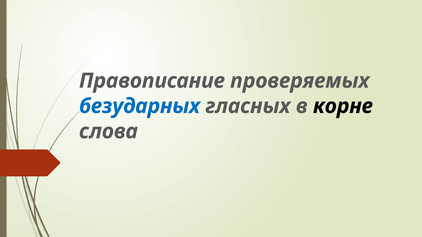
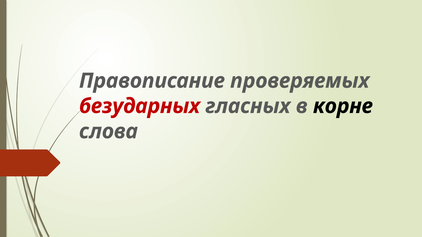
безударных colour: blue -> red (140, 106)
